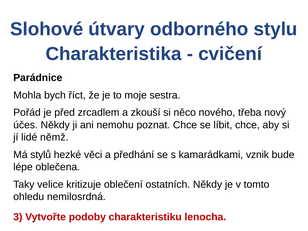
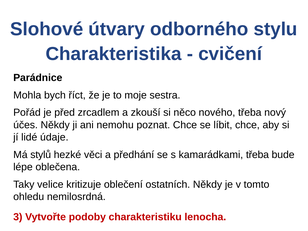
němž: němž -> údaje (54, 137)
kamarádkami vznik: vznik -> třeba (257, 155)
